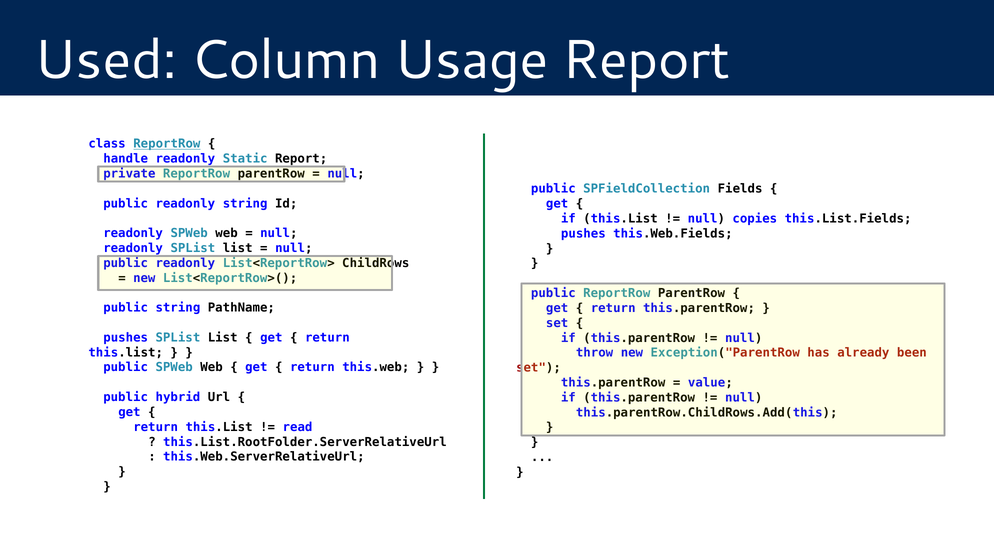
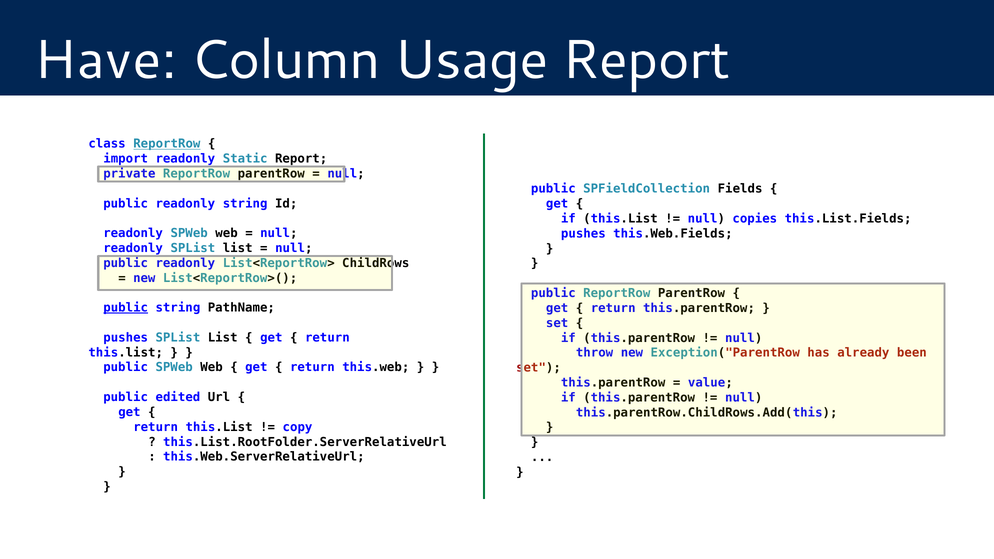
Used: Used -> Have (105, 60)
handle: handle -> import (126, 159)
public underline: none -> present (126, 308)
hybrid: hybrid -> edited (178, 397)
read: read -> copy (298, 427)
